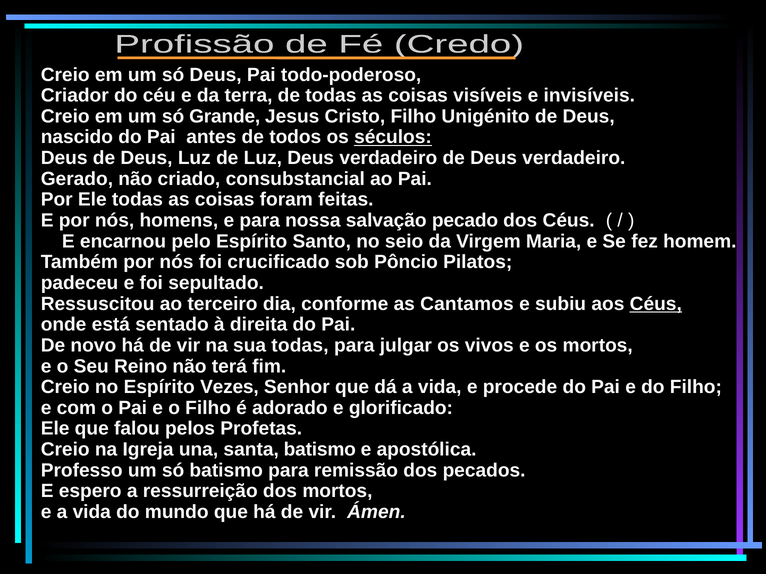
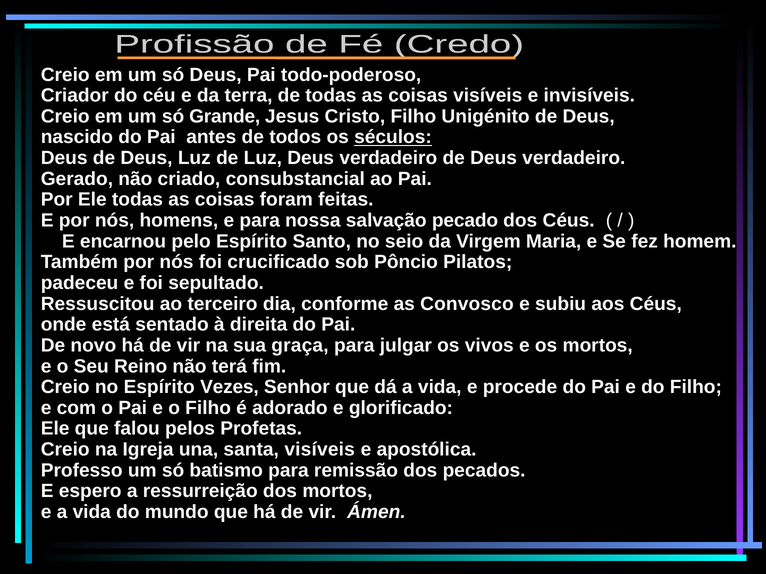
Cantamos: Cantamos -> Convosco (467, 304)
Céus underline: present -> none (656, 304)
sua todas: todas -> graça (300, 346)
santa batismo: batismo -> visíveis (320, 450)
